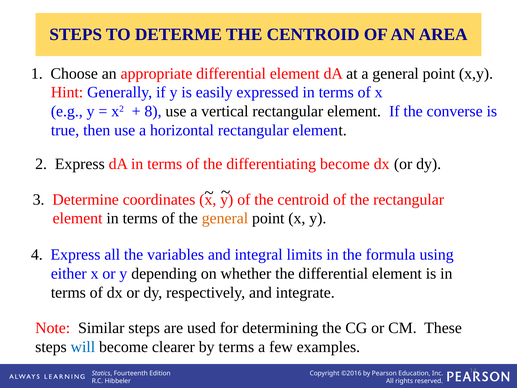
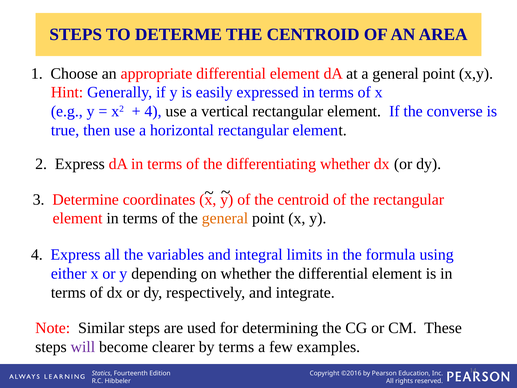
8: 8 -> 4 (153, 111)
differentiating become: become -> whether (345, 164)
will colour: blue -> purple (83, 347)
